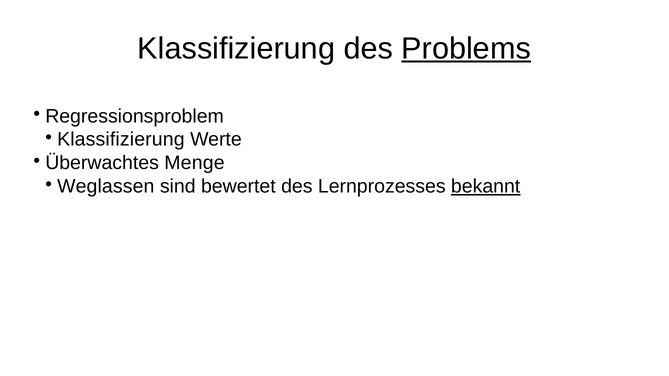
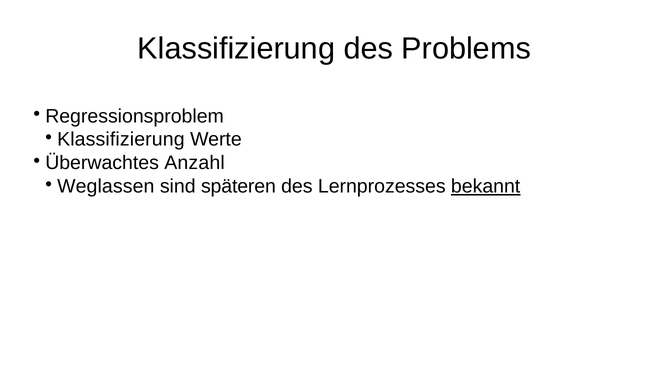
Problems underline: present -> none (466, 49)
Menge: Menge -> Anzahl (195, 163)
bewertet: bewertet -> späteren (238, 186)
